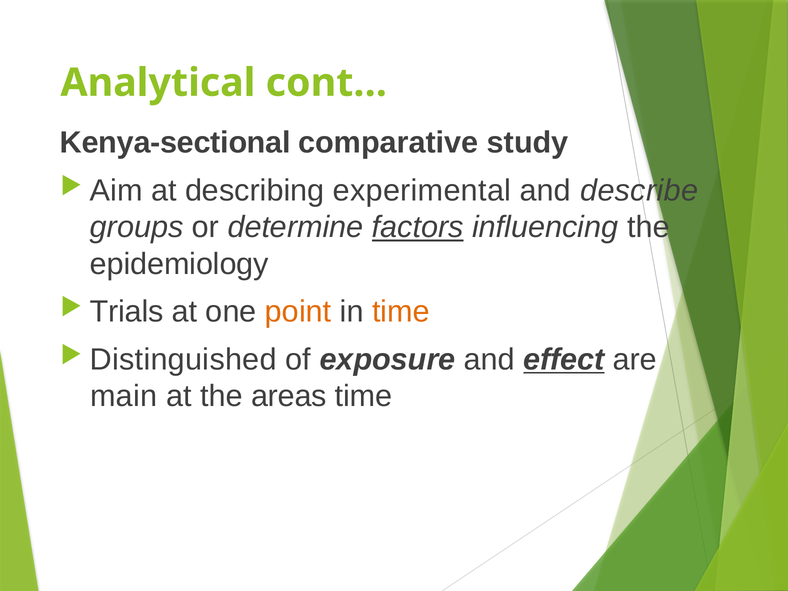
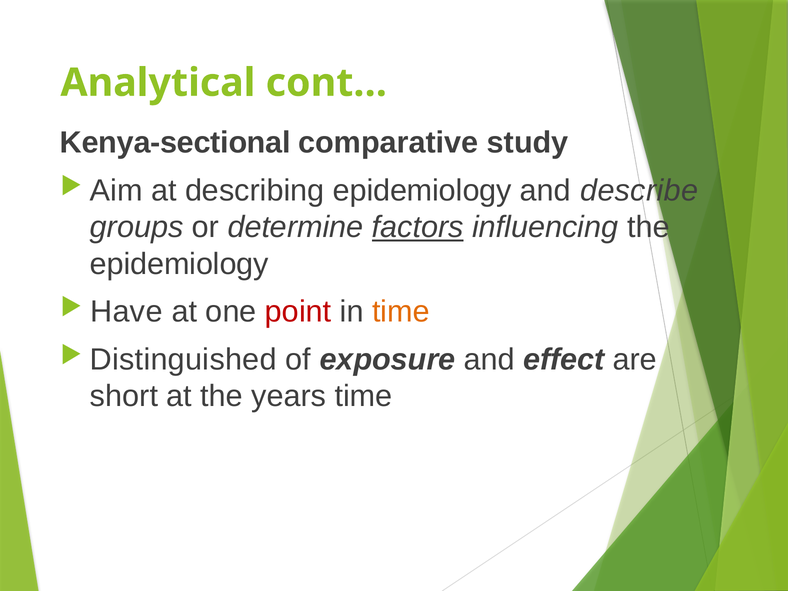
describing experimental: experimental -> epidemiology (422, 190)
Trials: Trials -> Have (126, 312)
point colour: orange -> red (298, 312)
effect underline: present -> none (564, 360)
main: main -> short (124, 396)
areas: areas -> years (289, 396)
